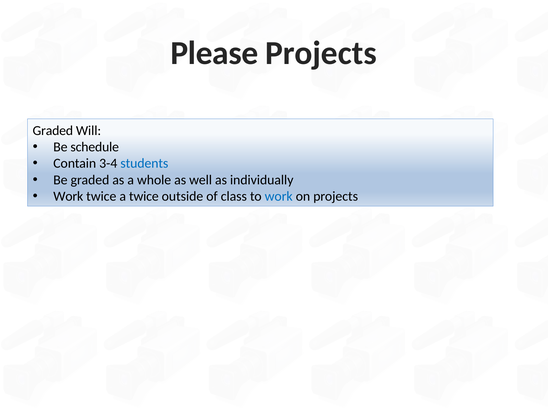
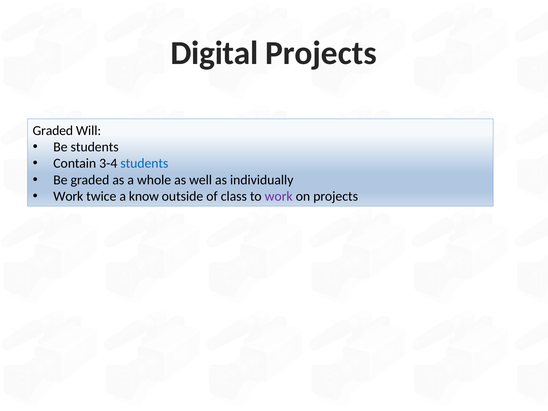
Please: Please -> Digital (214, 53)
Be schedule: schedule -> students (95, 147)
a twice: twice -> know (144, 196)
work colour: blue -> purple (279, 196)
